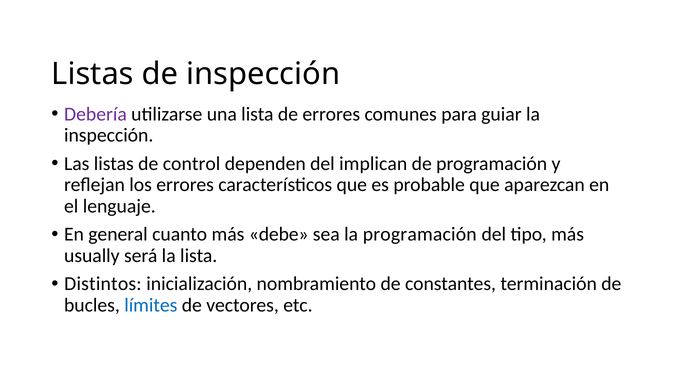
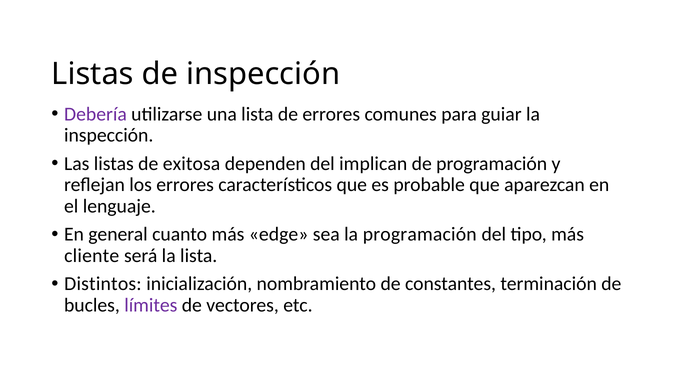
control: control -> exitosa (192, 164)
debe: debe -> edge (279, 234)
usually: usually -> cliente (92, 255)
límites colour: blue -> purple (151, 305)
